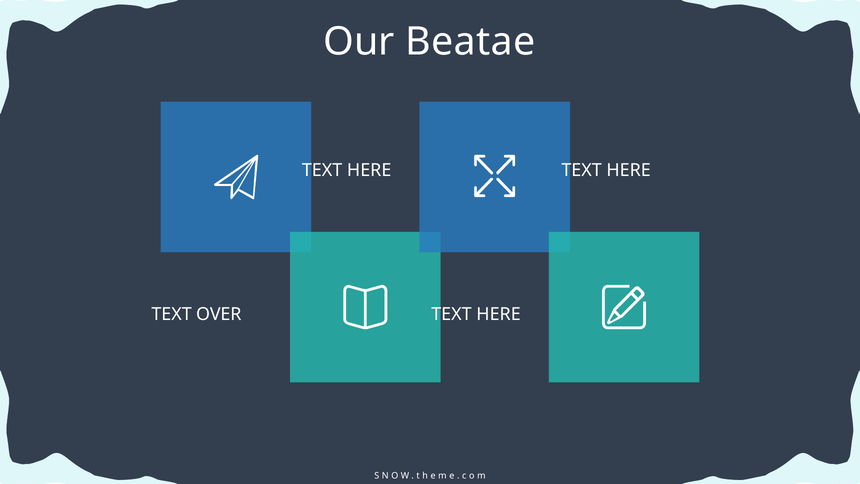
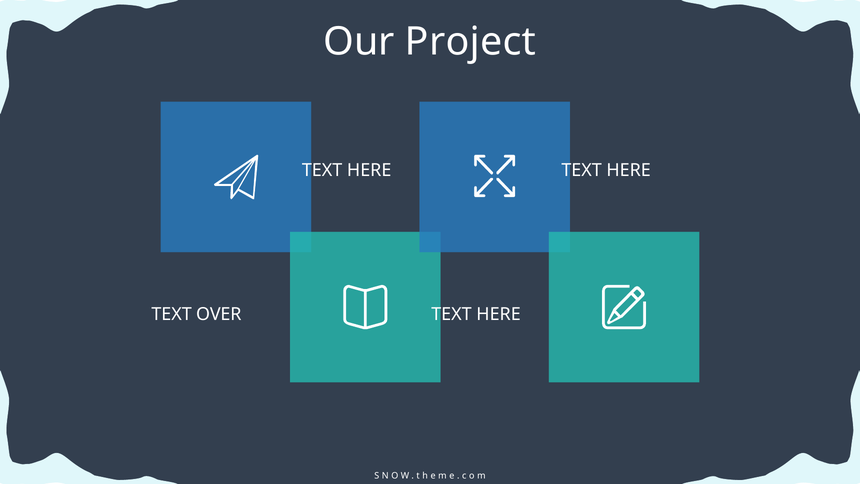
Beatae: Beatae -> Project (471, 42)
